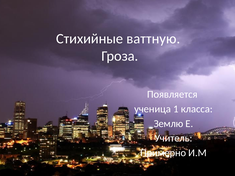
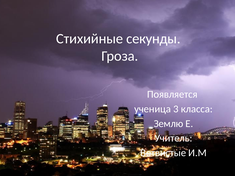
ваттную: ваттную -> секунды (153, 39)
1: 1 -> 3 (176, 109)
Примерно: Примерно -> Ветвистые (163, 153)
